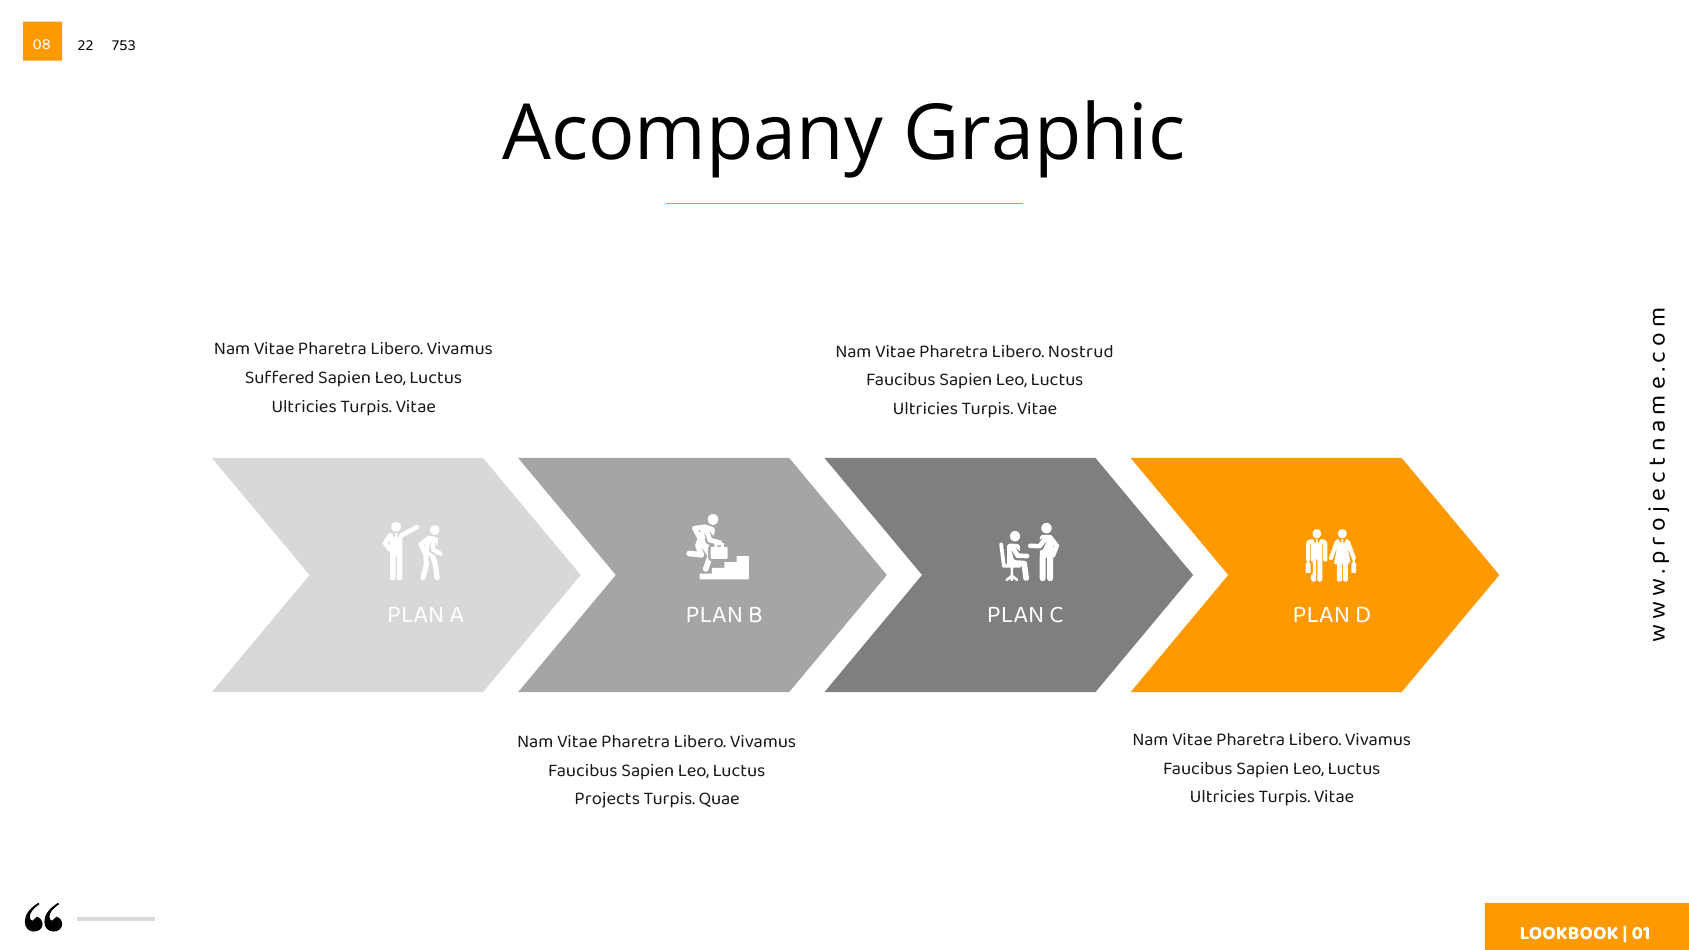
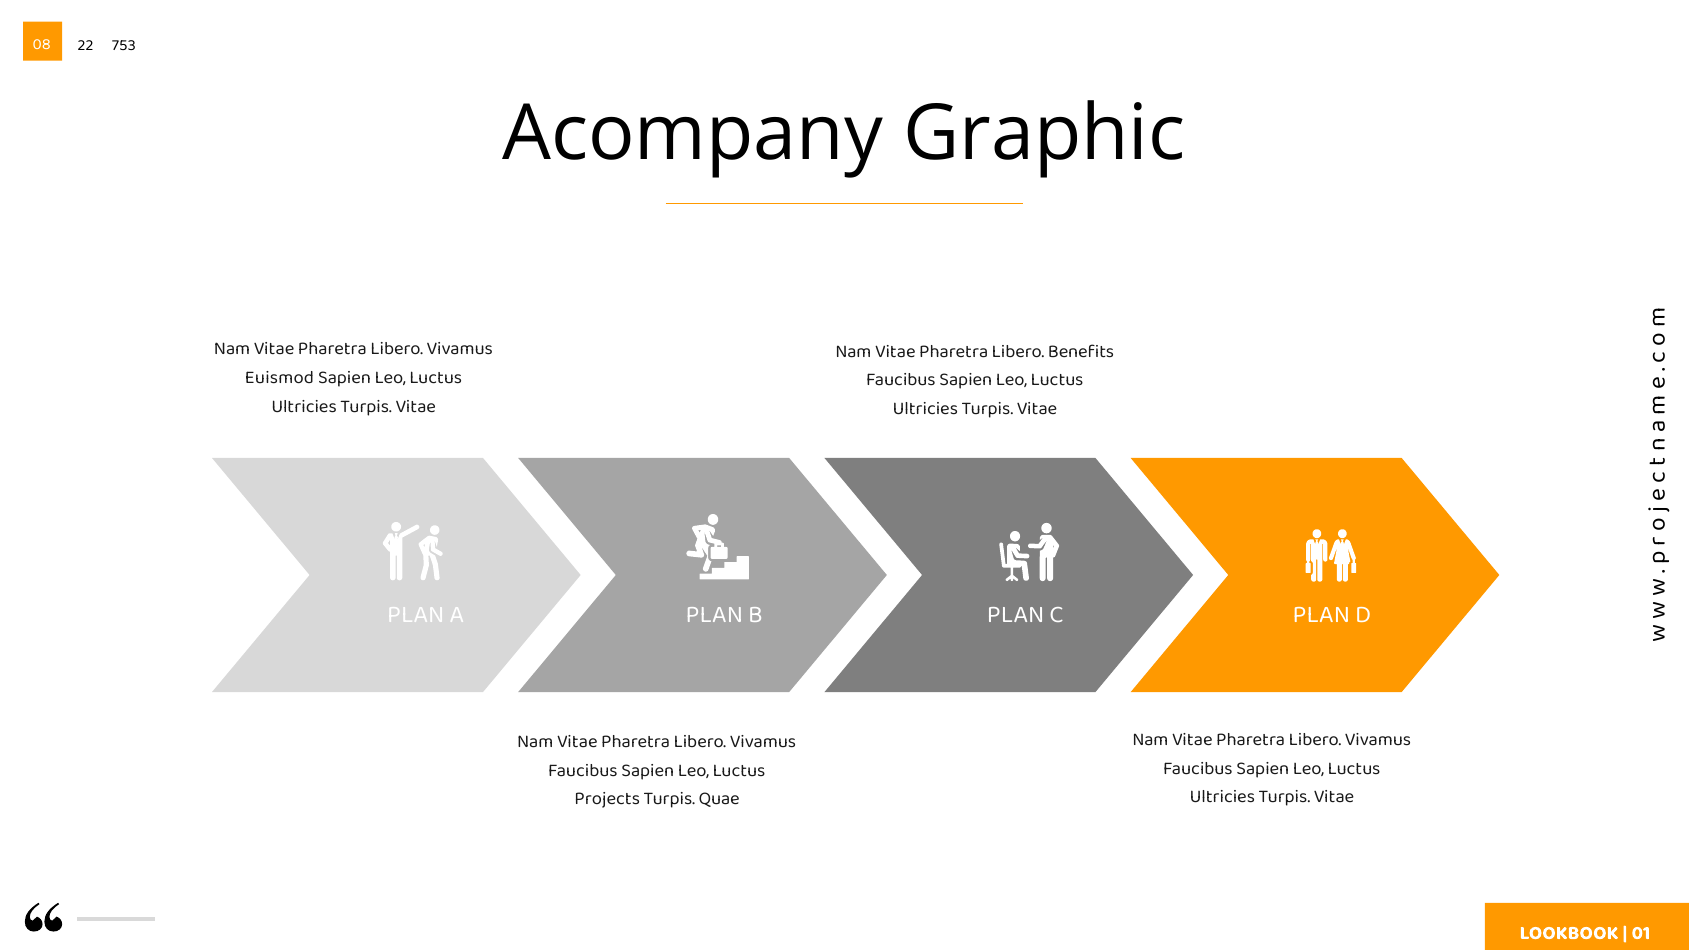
Nostrud: Nostrud -> Benefits (1081, 351)
Suffered: Suffered -> Euismod (280, 378)
